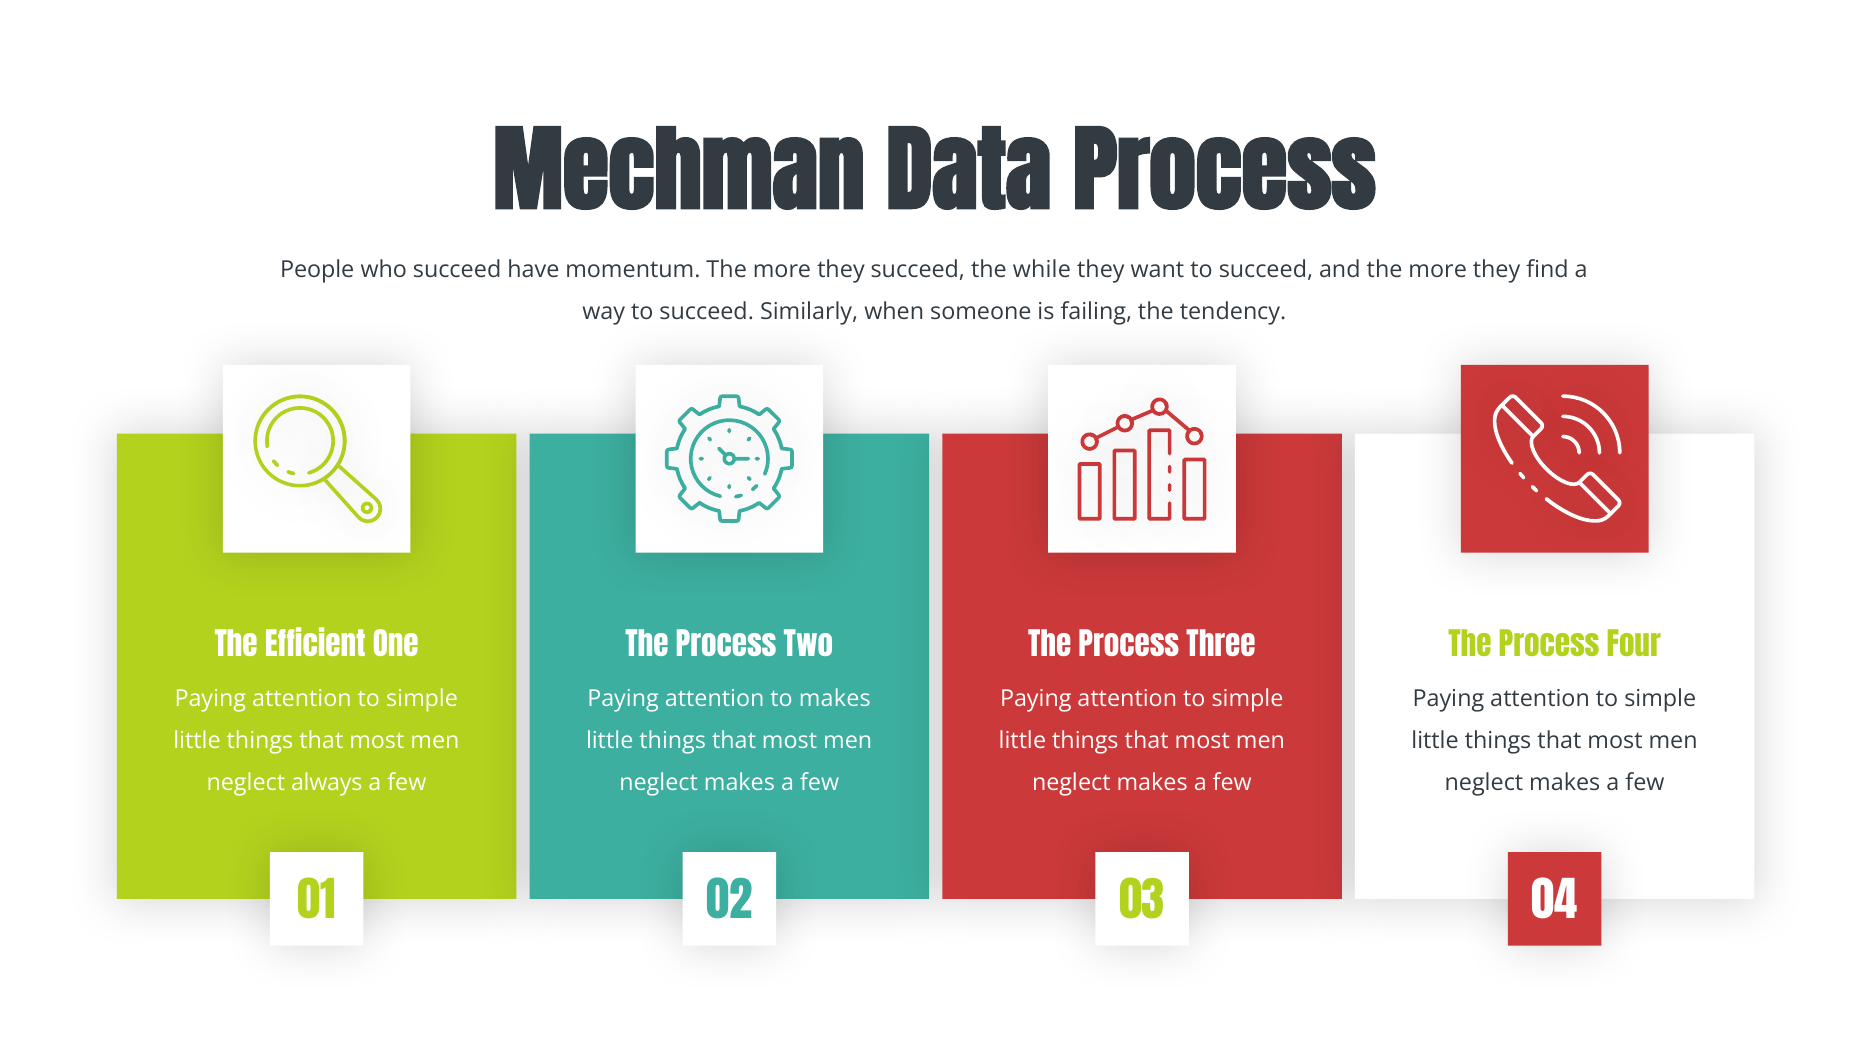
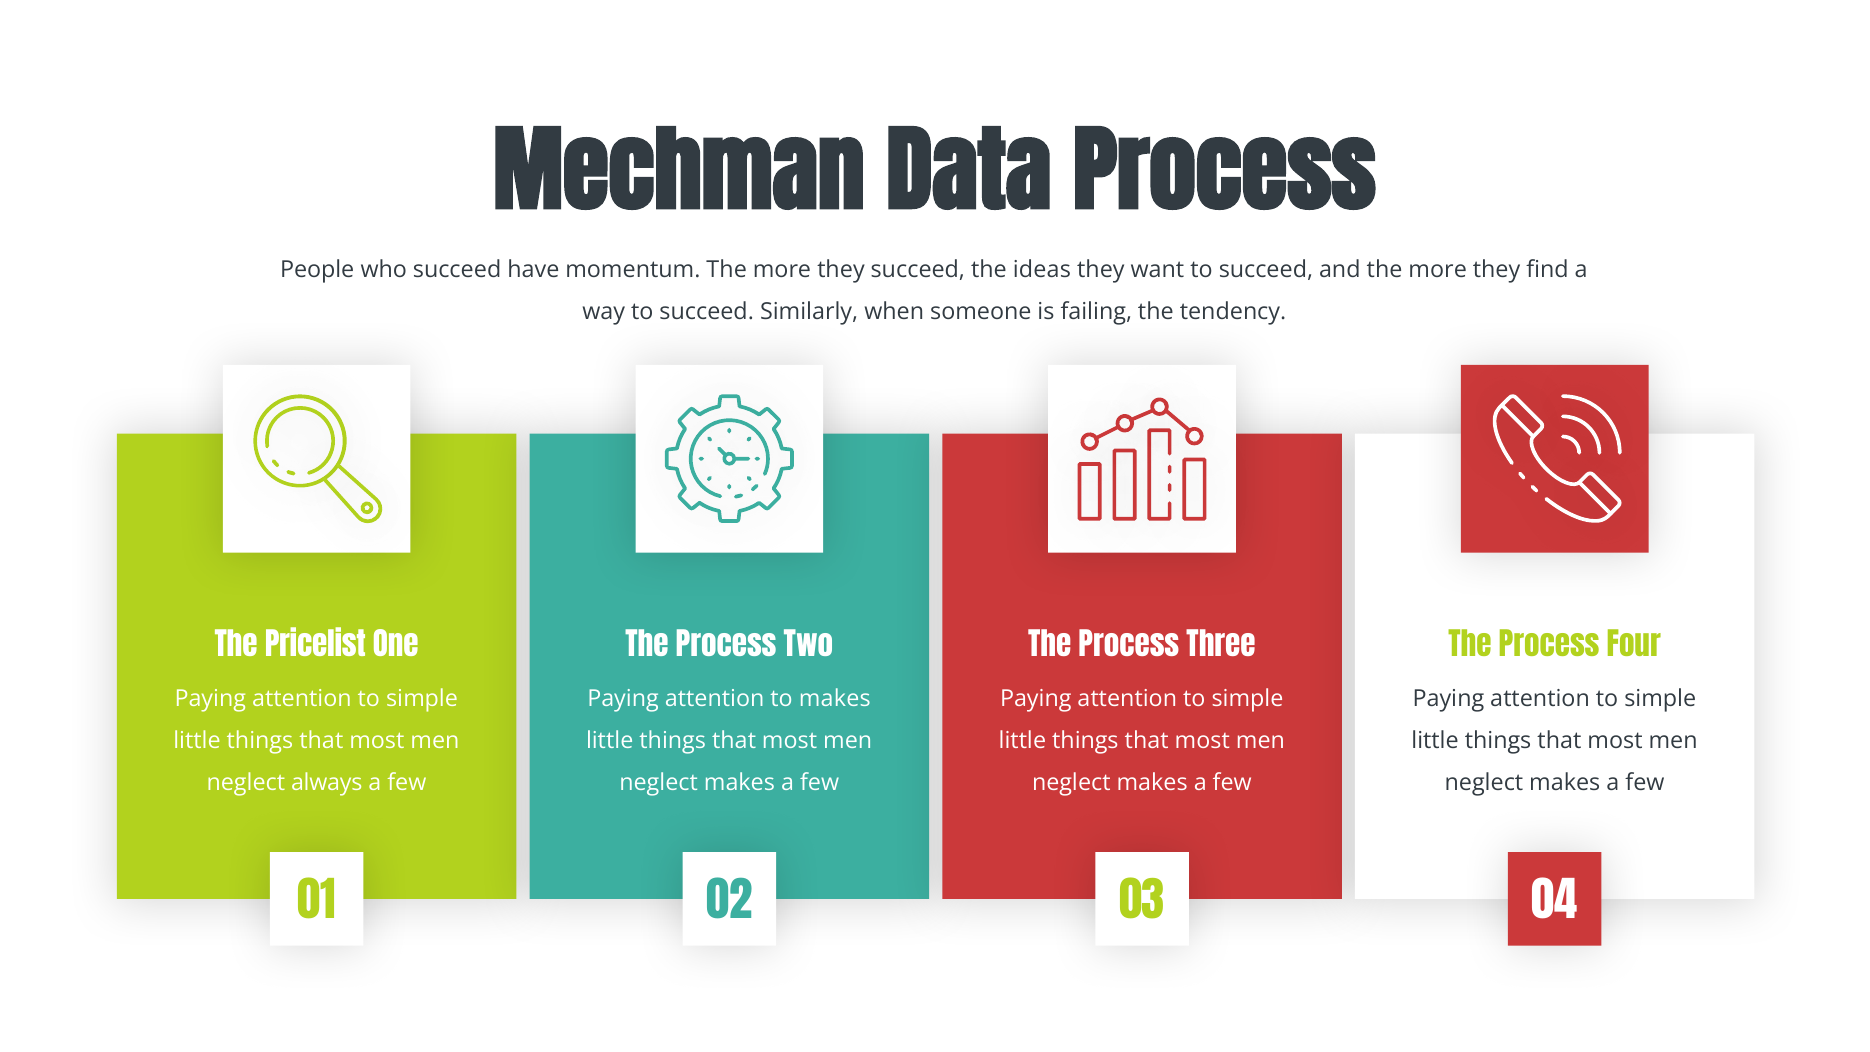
while: while -> ideas (1042, 270)
Efficient: Efficient -> Pricelist (315, 646)
